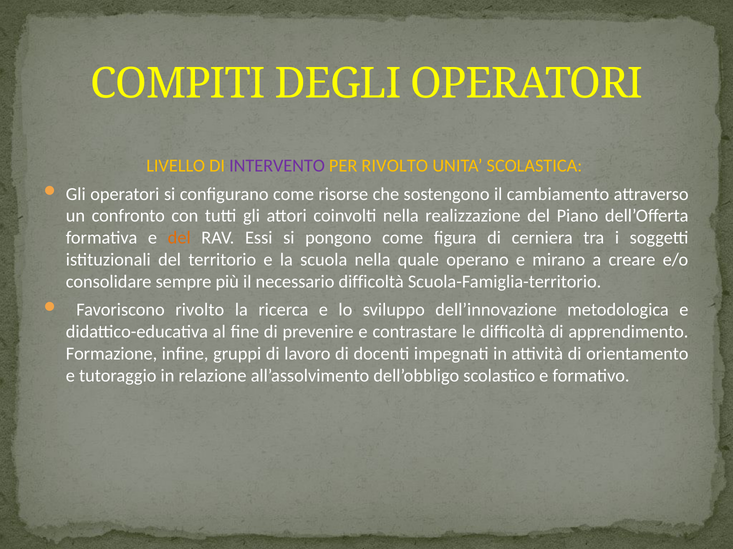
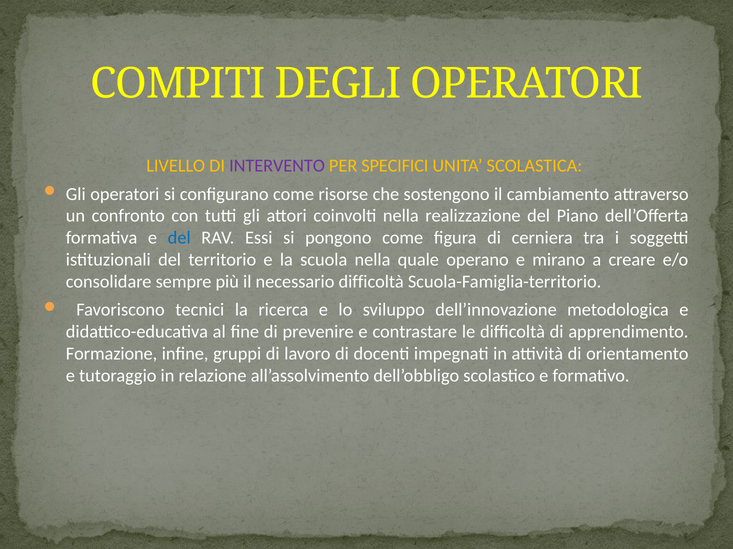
PER RIVOLTO: RIVOLTO -> SPECIFICI (395, 166)
del colour: orange -> blue (179, 238)
Favoriscono rivolto: rivolto -> tecnici (200, 310)
